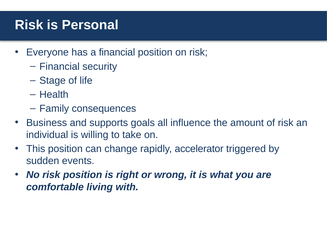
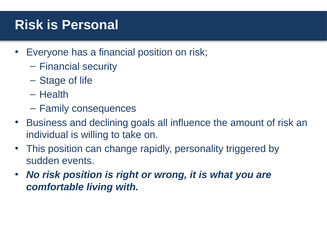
supports: supports -> declining (109, 123)
accelerator: accelerator -> personality (199, 149)
